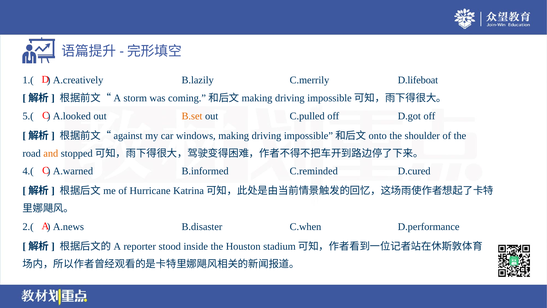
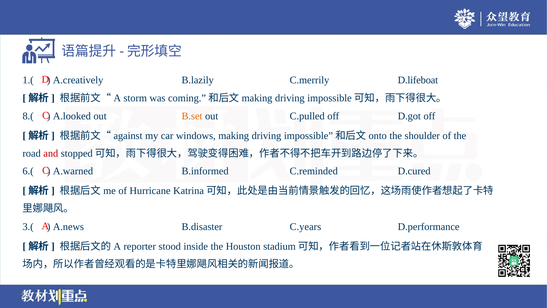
5.(: 5.( -> 8.( (28, 116)
and colour: orange -> red (51, 153)
4.(: 4.( -> 6.( (28, 171)
2.(: 2.( -> 3.( (28, 227)
C.when: C.when -> C.years (305, 227)
